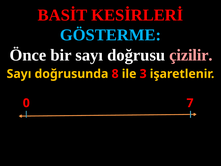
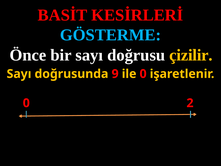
çizilir colour: pink -> yellow (191, 55)
8: 8 -> 9 (115, 74)
ile 3: 3 -> 0 (143, 74)
7: 7 -> 2 (190, 103)
